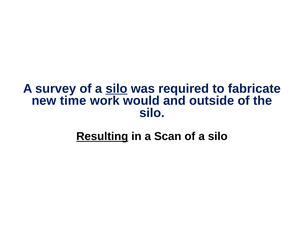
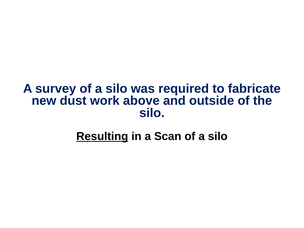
silo underline: present -> none (116, 89)
time: time -> dust (73, 101)
would: would -> above (141, 101)
